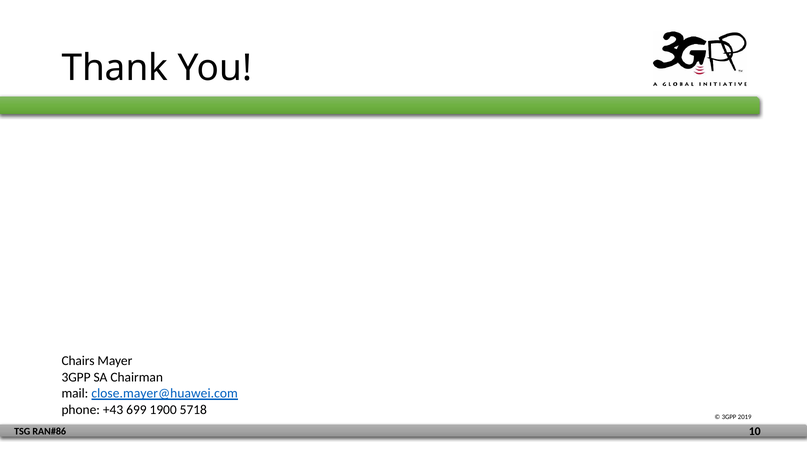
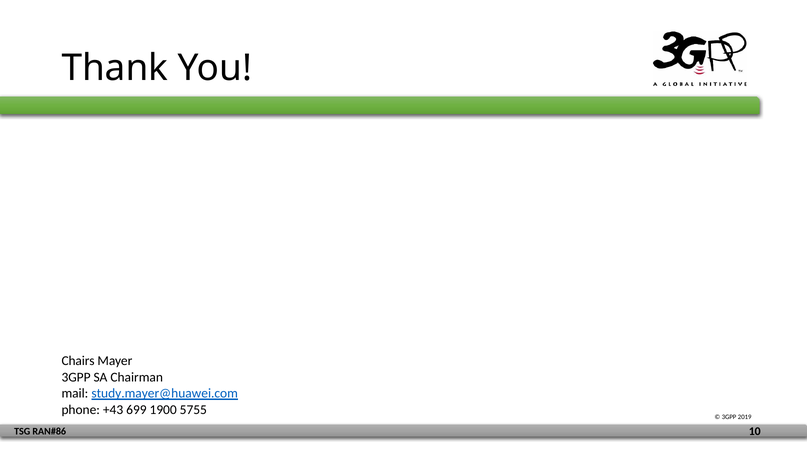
close.mayer@huawei.com: close.mayer@huawei.com -> study.mayer@huawei.com (165, 393)
5718: 5718 -> 5755 (193, 410)
